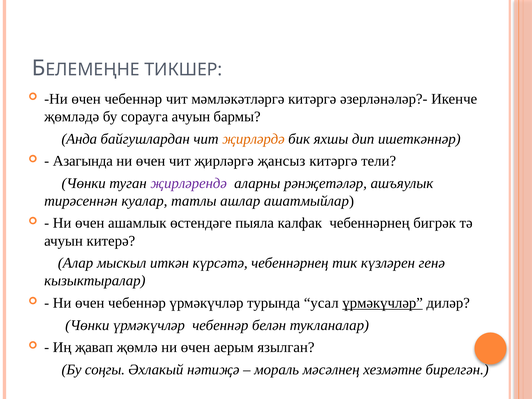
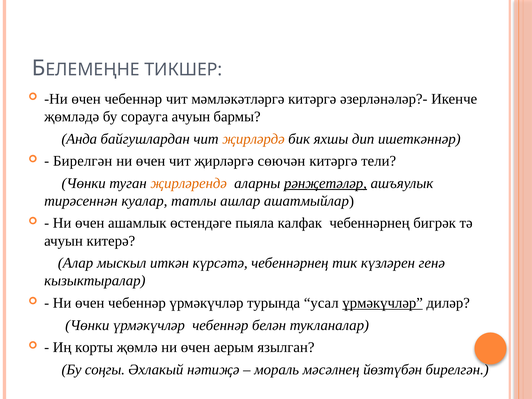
Азагында: Азагында -> Бирелгән (83, 161)
җансыз: җансыз -> сөючән (281, 161)
җирләрендә colour: purple -> orange (189, 183)
рәнҗетәләр underline: none -> present (325, 183)
җавап: җавап -> корты (94, 347)
хезмәтне: хезмәтне -> йөзтүбән (393, 369)
